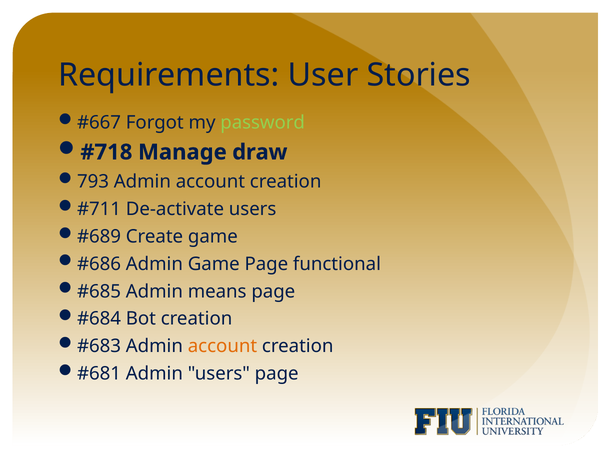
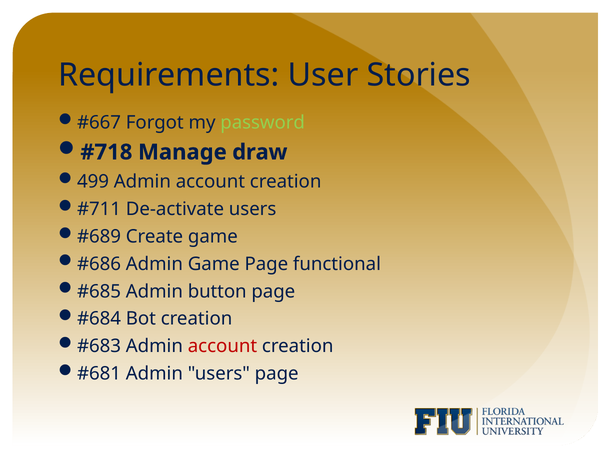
793: 793 -> 499 (93, 182)
means: means -> button (217, 292)
account colour: orange -> red (222, 347)
